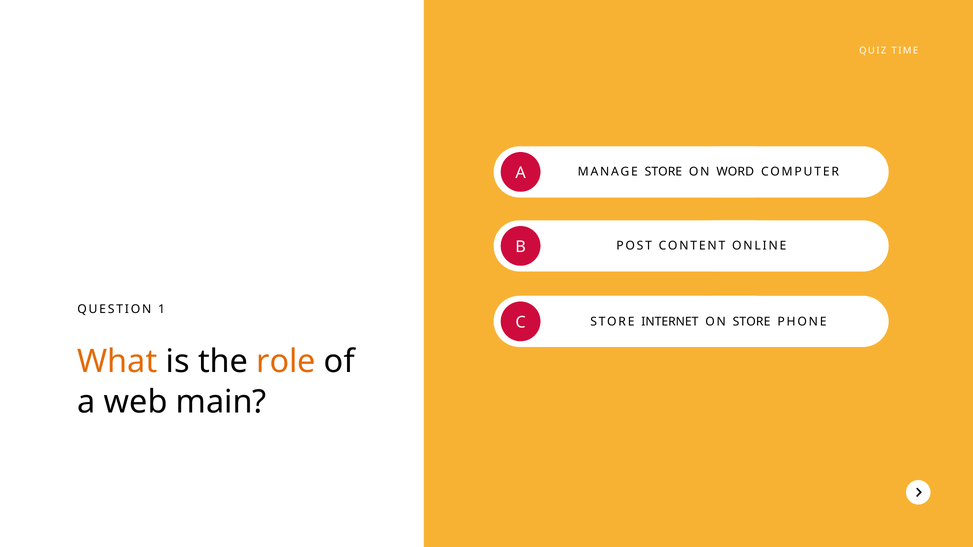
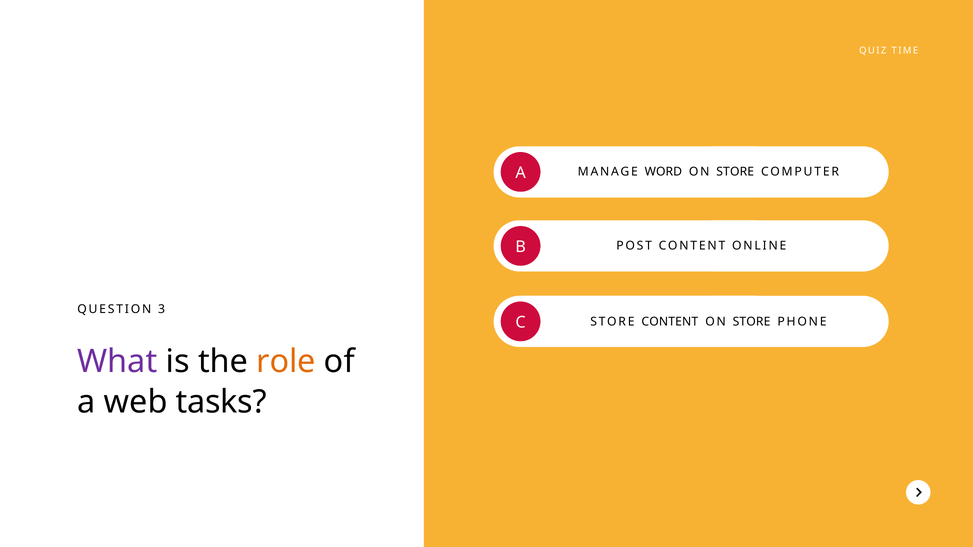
MANAGE STORE: STORE -> WORD (663, 172)
WORD: WORD -> STORE (735, 172)
1: 1 -> 3 (162, 310)
STORE INTERNET: INTERNET -> CONTENT (670, 322)
What colour: orange -> purple (117, 362)
main: main -> tasks (221, 402)
